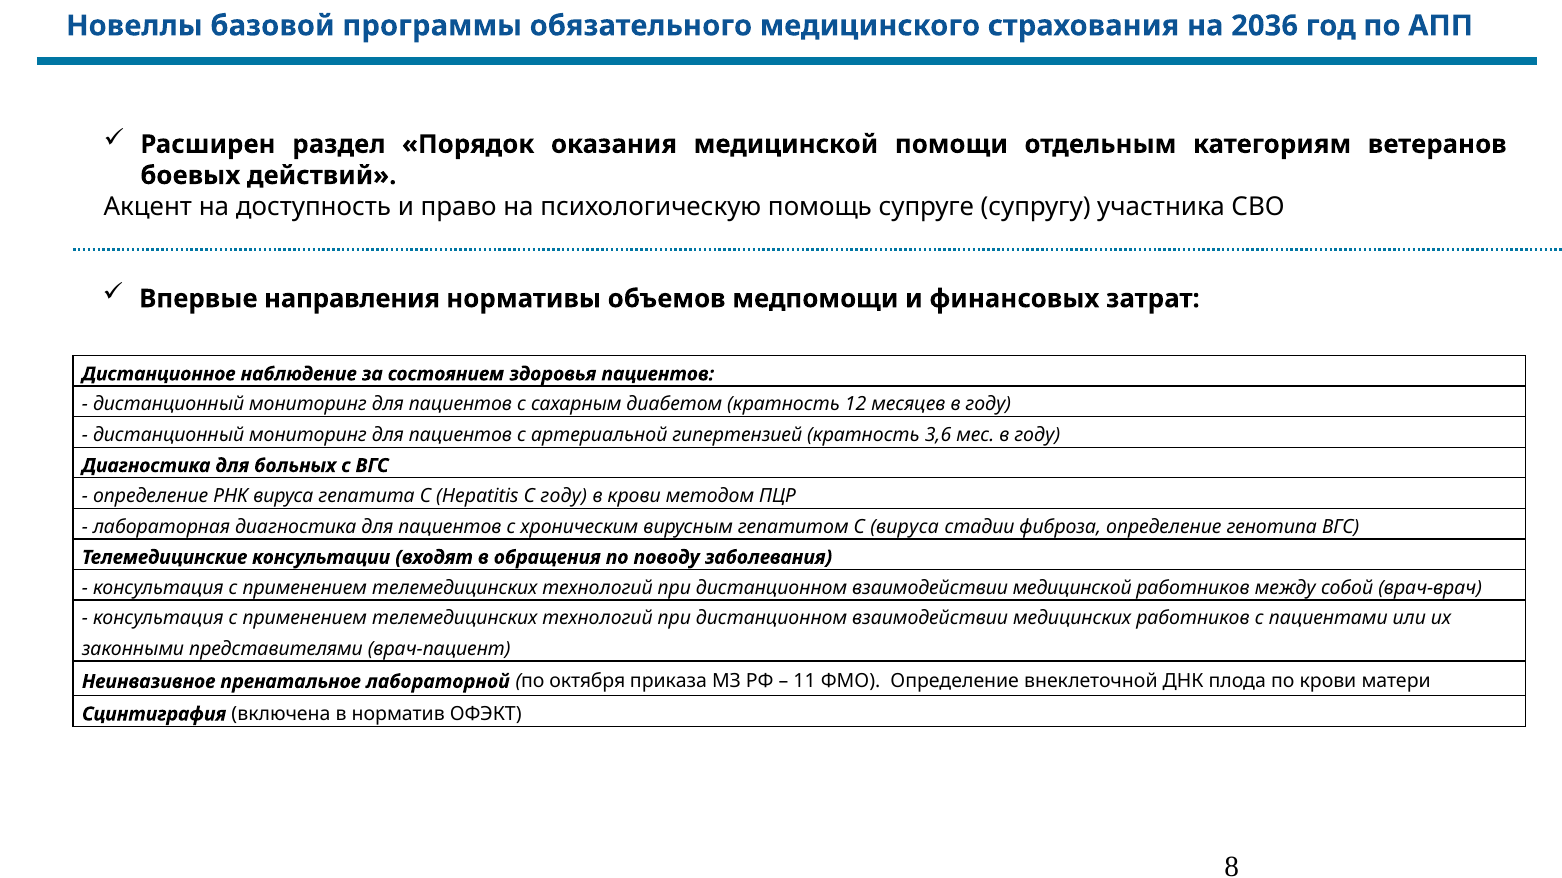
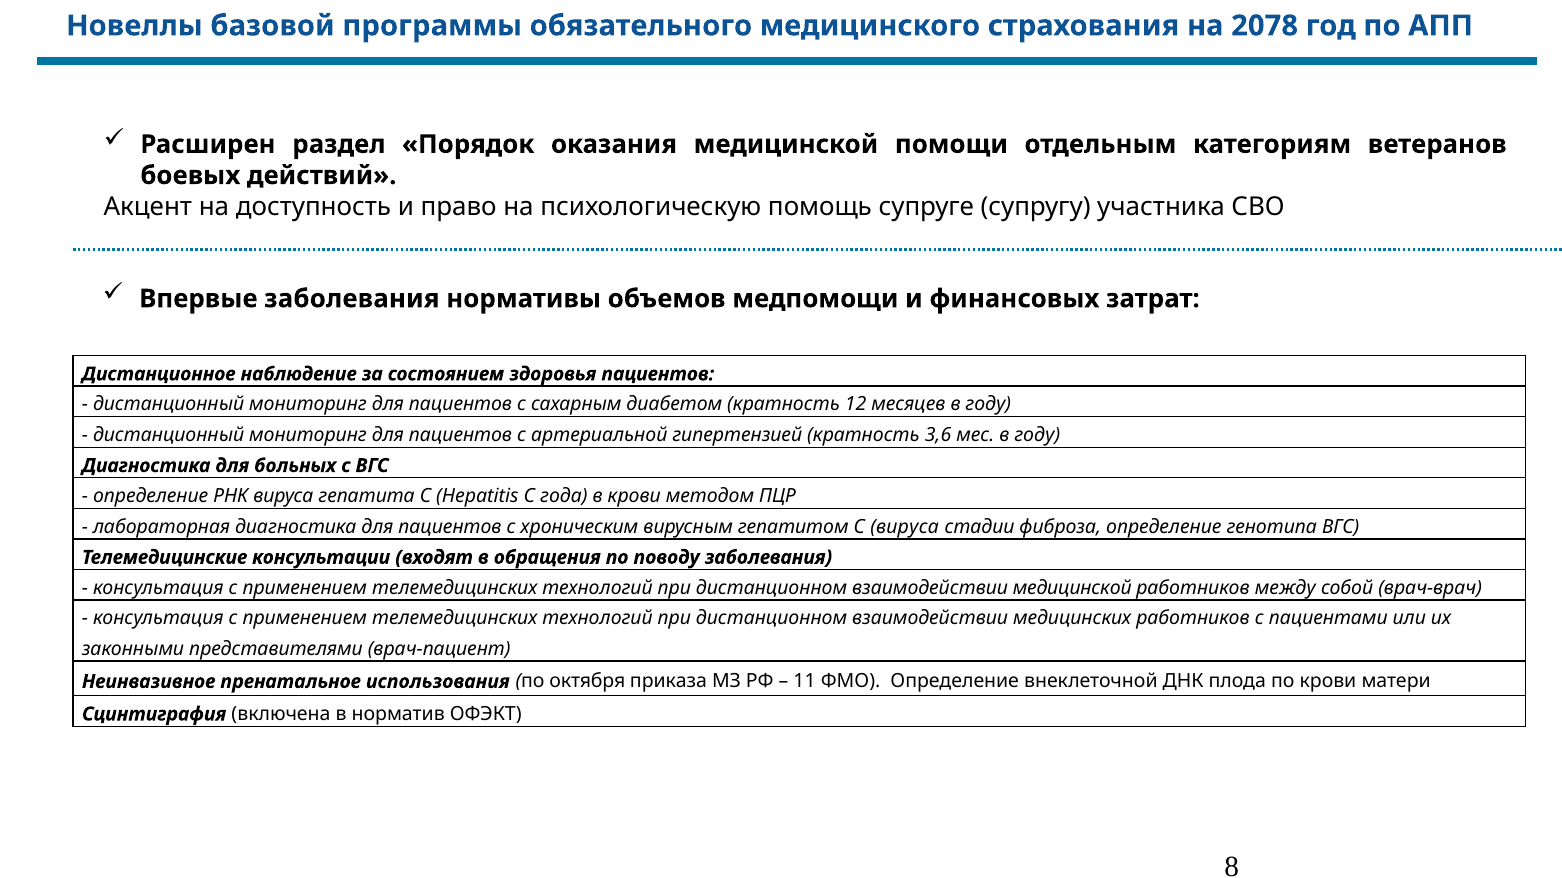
2036: 2036 -> 2078 (1265, 26)
Впервые направления: направления -> заболевания (352, 299)
C году: году -> года (564, 497)
лабораторной: лабораторной -> использования (438, 682)
